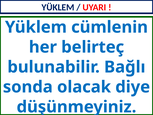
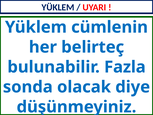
Bağlı: Bağlı -> Fazla (125, 67)
